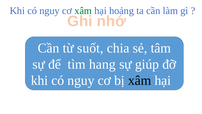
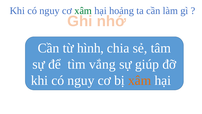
suốt: suốt -> hình (90, 48)
hang: hang -> vắng (102, 64)
xâm colour: black -> orange (140, 80)
